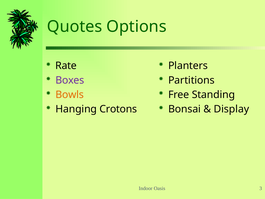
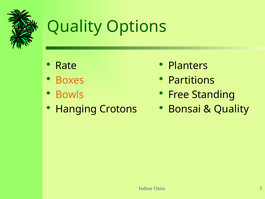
Quotes: Quotes -> Quality (75, 27)
Boxes colour: purple -> orange (70, 80)
Display: Display -> Quality (231, 109)
